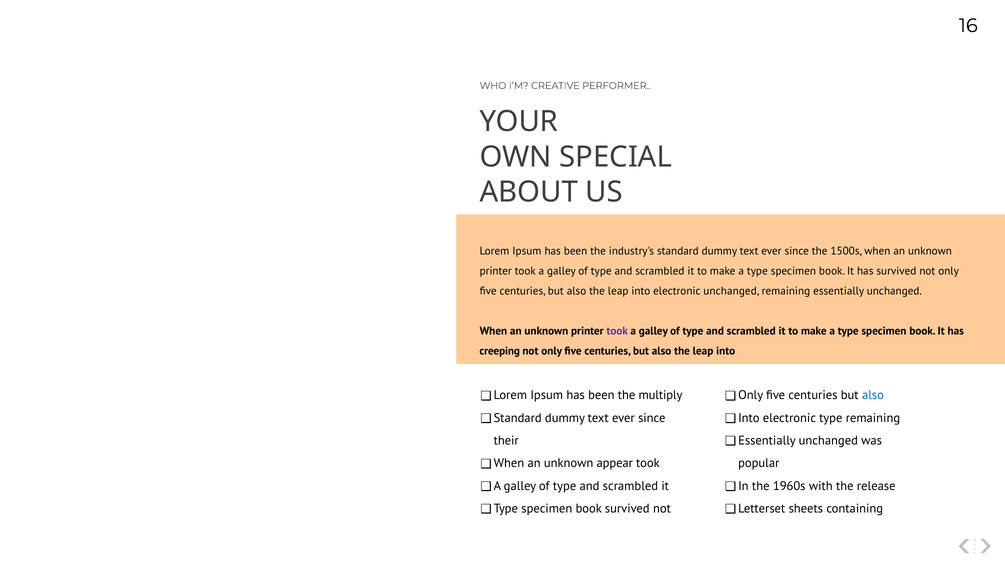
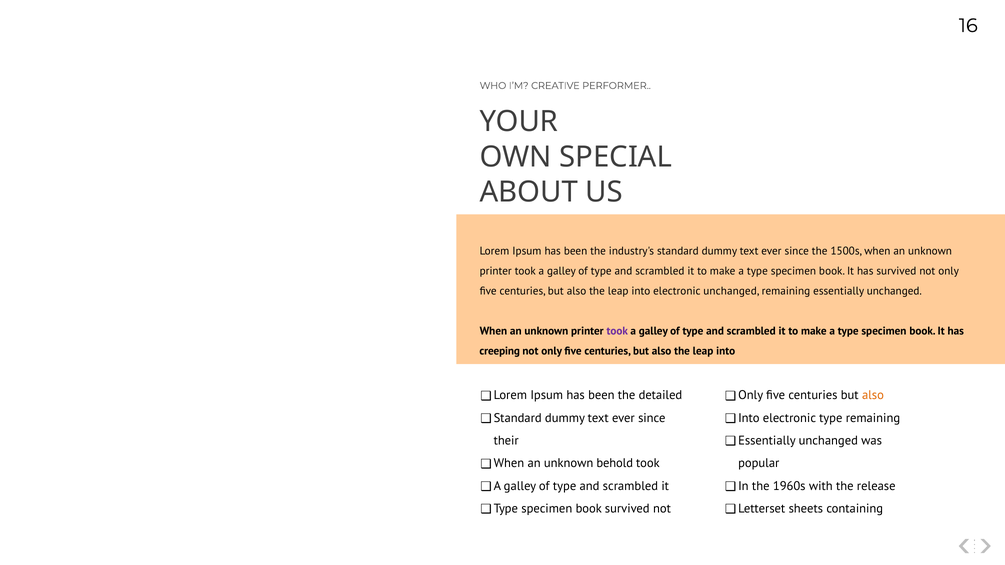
multiply: multiply -> detailed (660, 396)
also colour: blue -> orange (873, 396)
appear: appear -> behold (615, 464)
